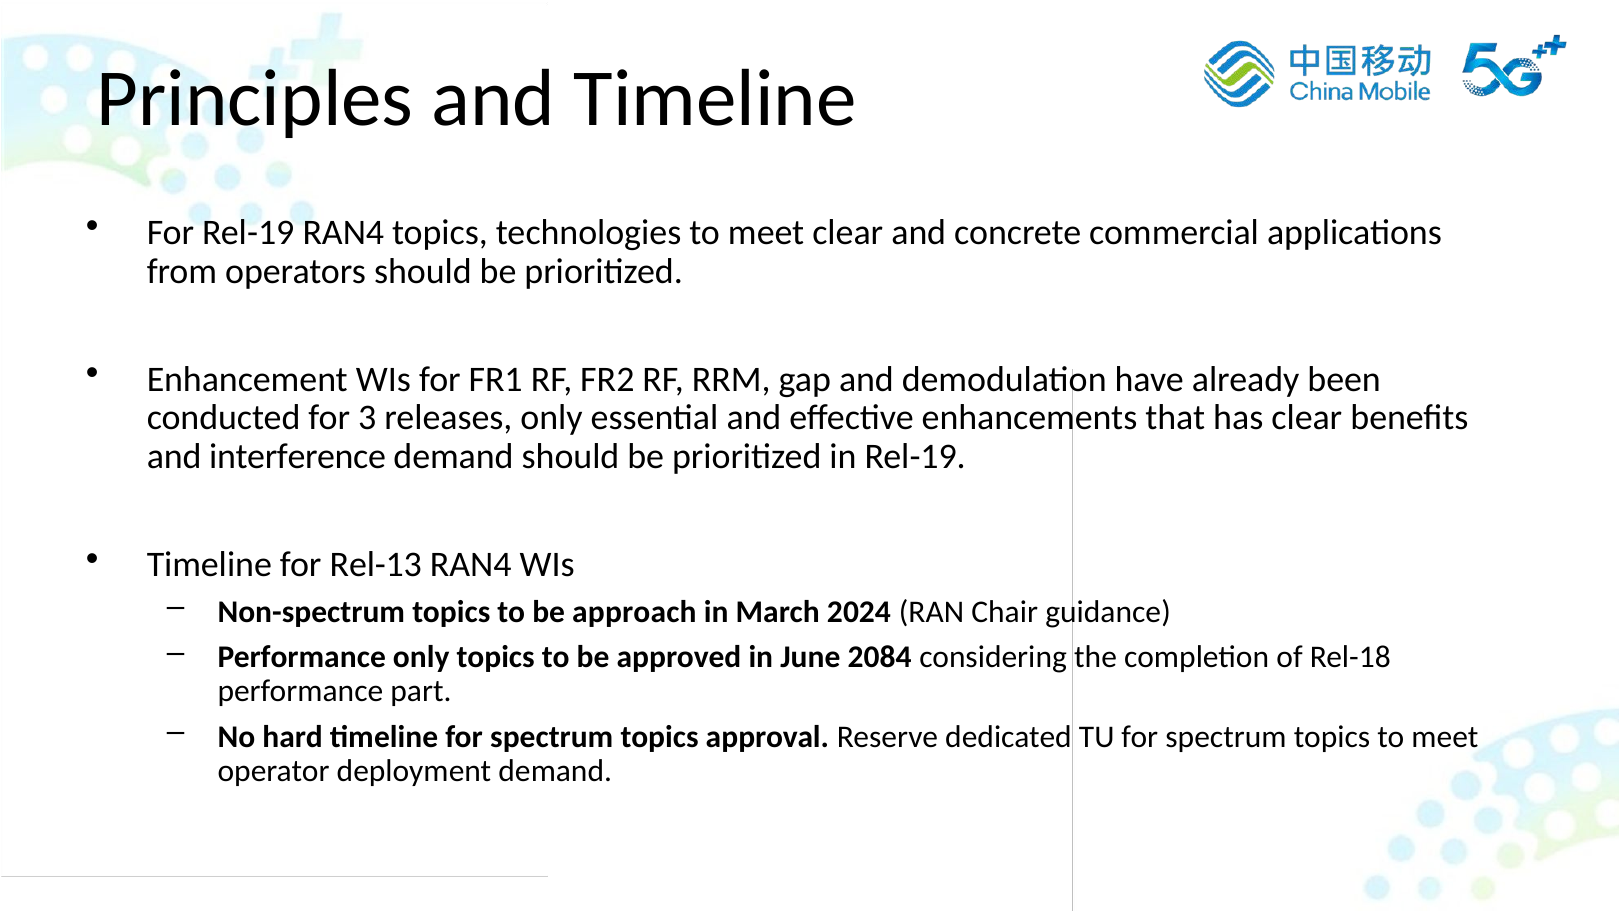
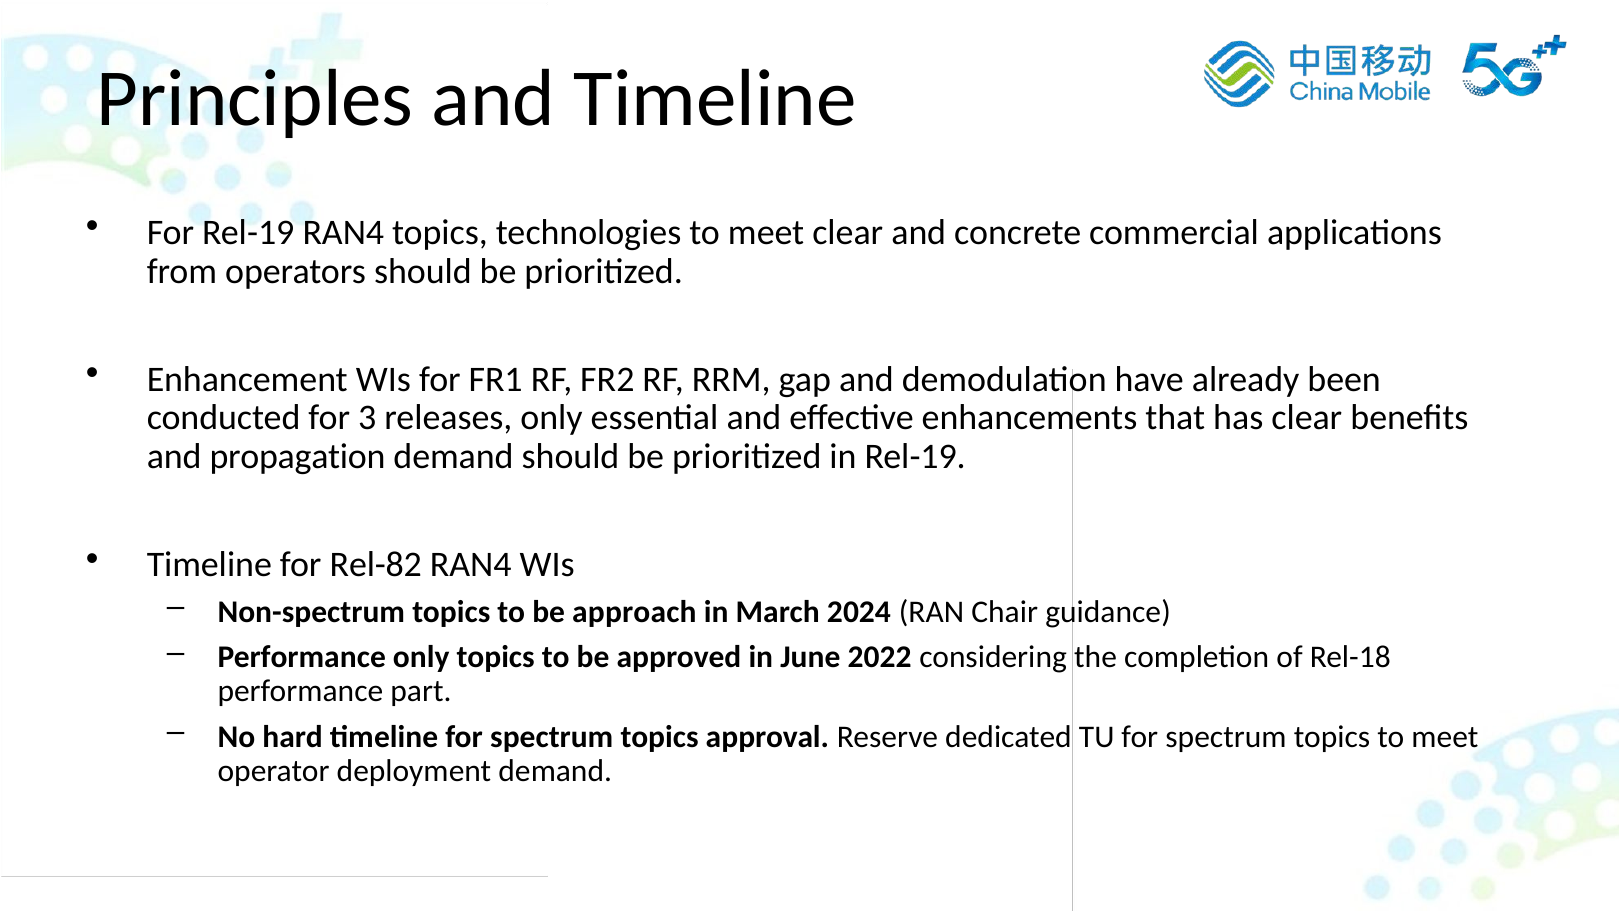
interference: interference -> propagation (298, 457)
Rel-13: Rel-13 -> Rel-82 (376, 565)
2084: 2084 -> 2022 (880, 658)
